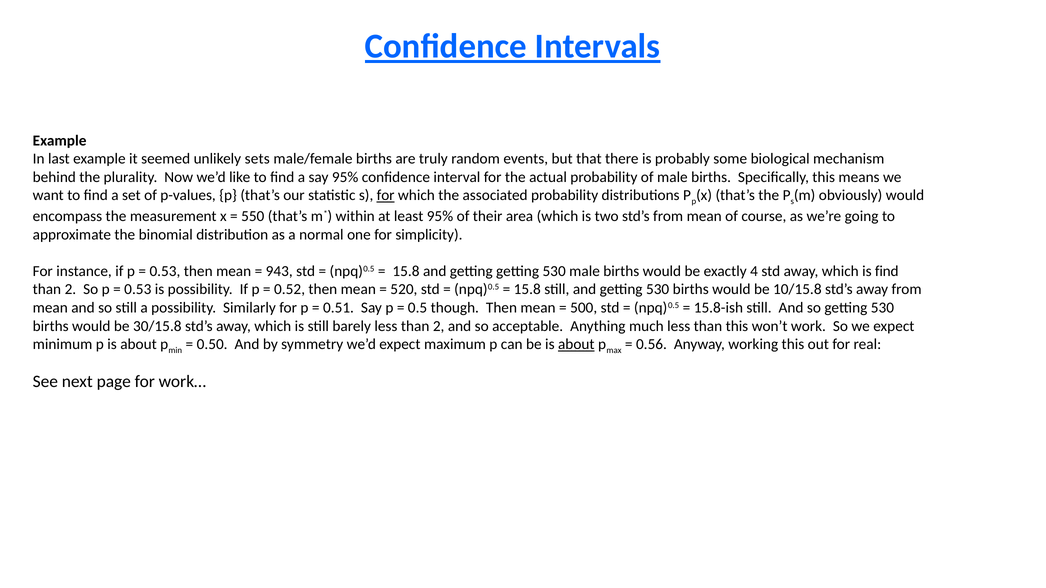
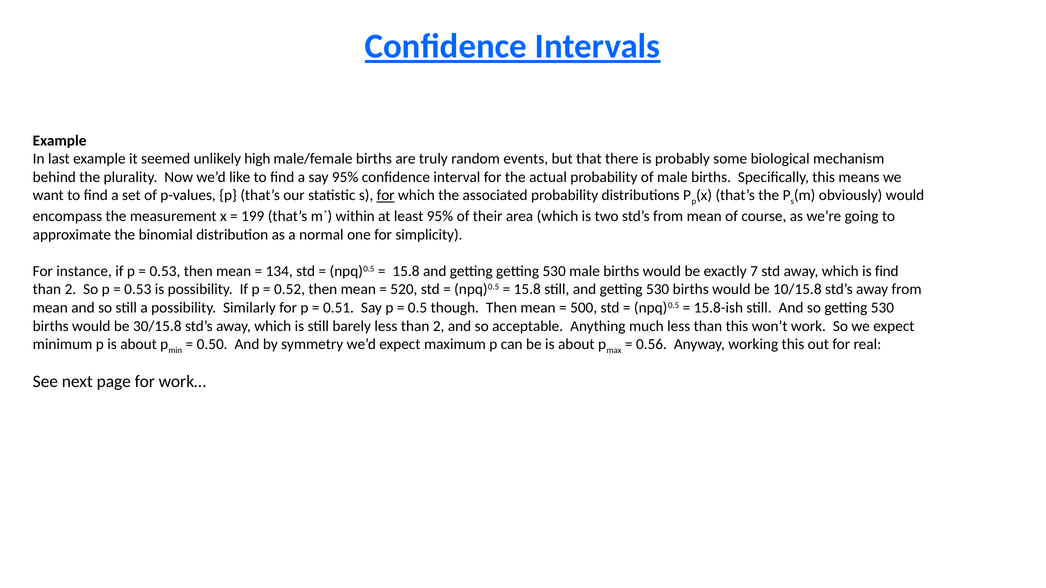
sets: sets -> high (257, 159)
550: 550 -> 199 (253, 216)
943: 943 -> 134 (279, 271)
4: 4 -> 7 (754, 271)
about underline: present -> none (576, 345)
